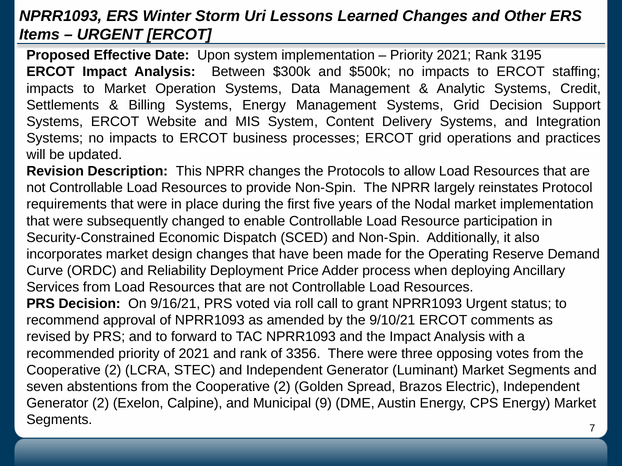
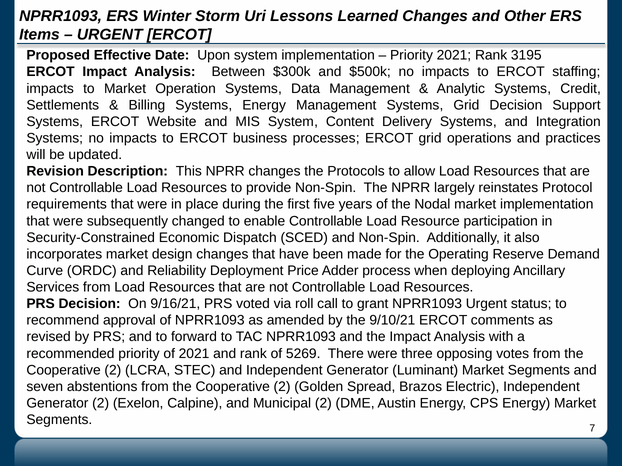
3356: 3356 -> 5269 (303, 354)
Municipal 9: 9 -> 2 (323, 404)
